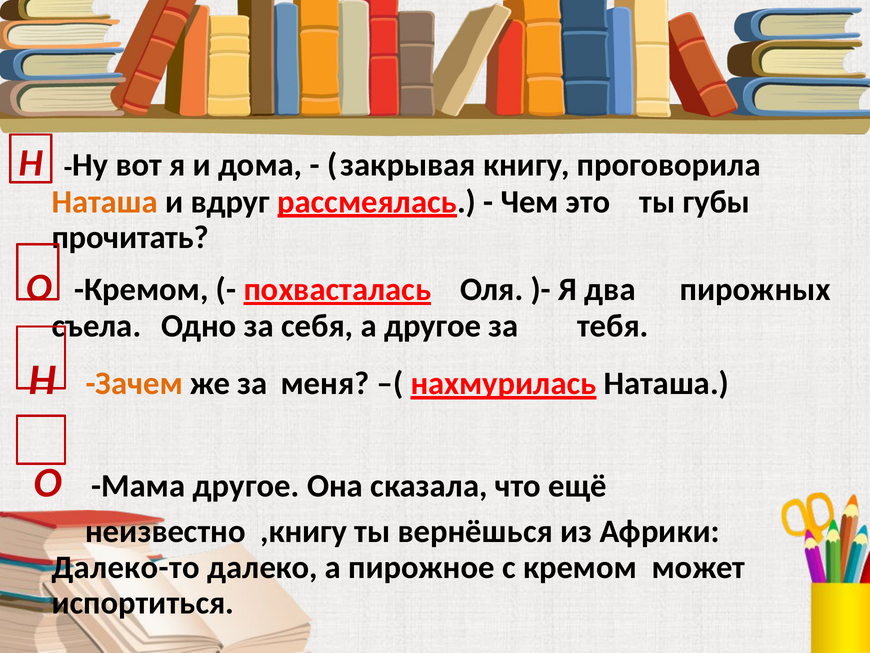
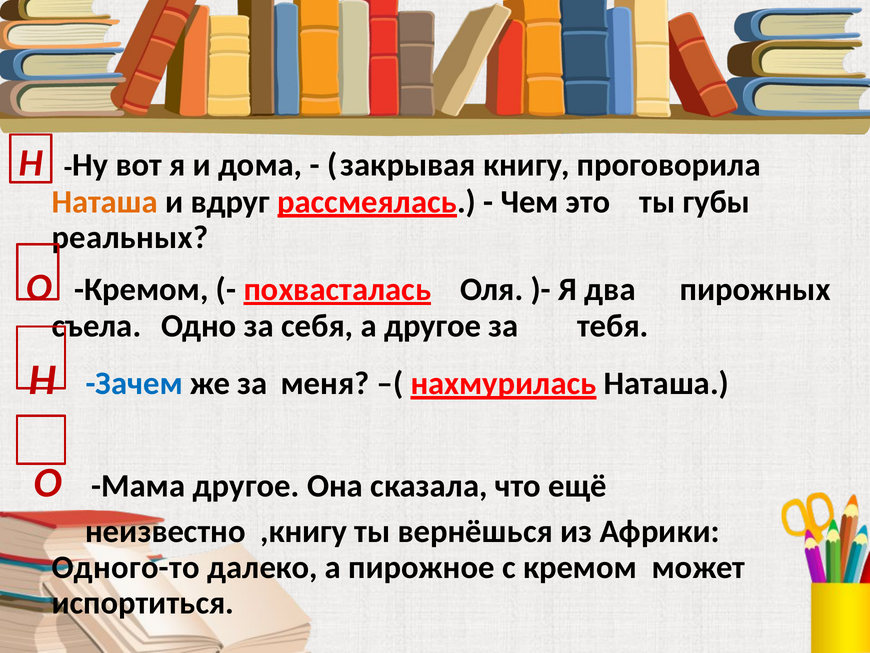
прочитать: прочитать -> реальных (130, 237)
Зачем colour: orange -> blue (134, 383)
Далеко-то: Далеко-то -> Одного-то (126, 567)
